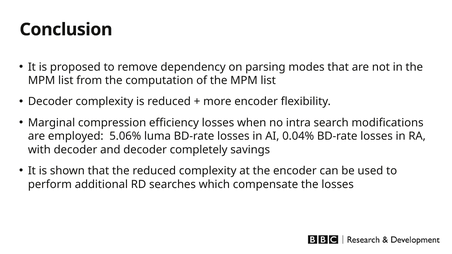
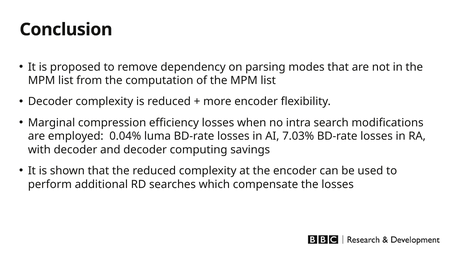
5.06%: 5.06% -> 0.04% (125, 136)
0.04%: 0.04% -> 7.03% (298, 136)
completely: completely -> computing (199, 150)
